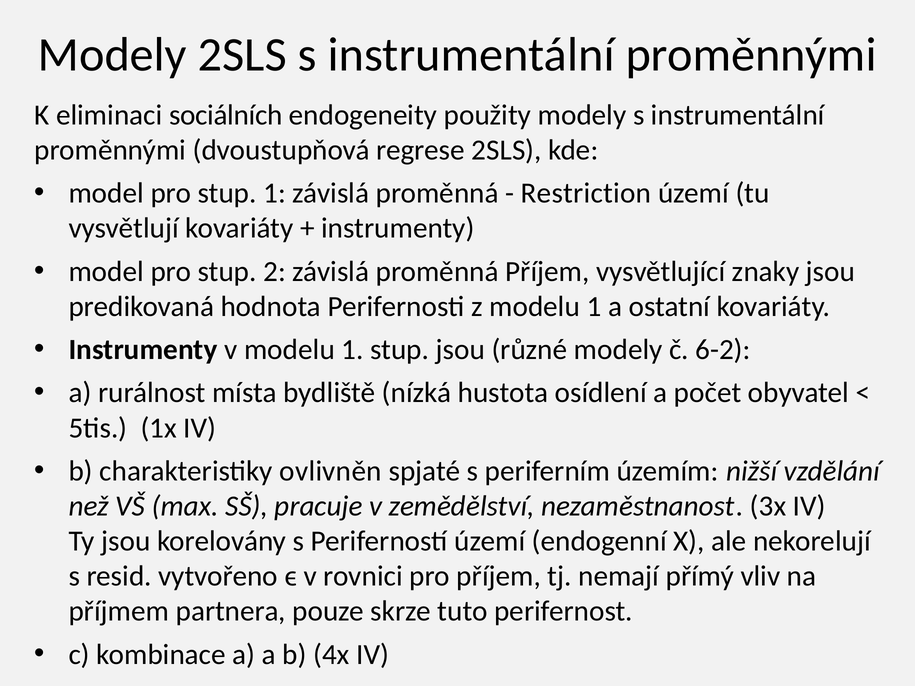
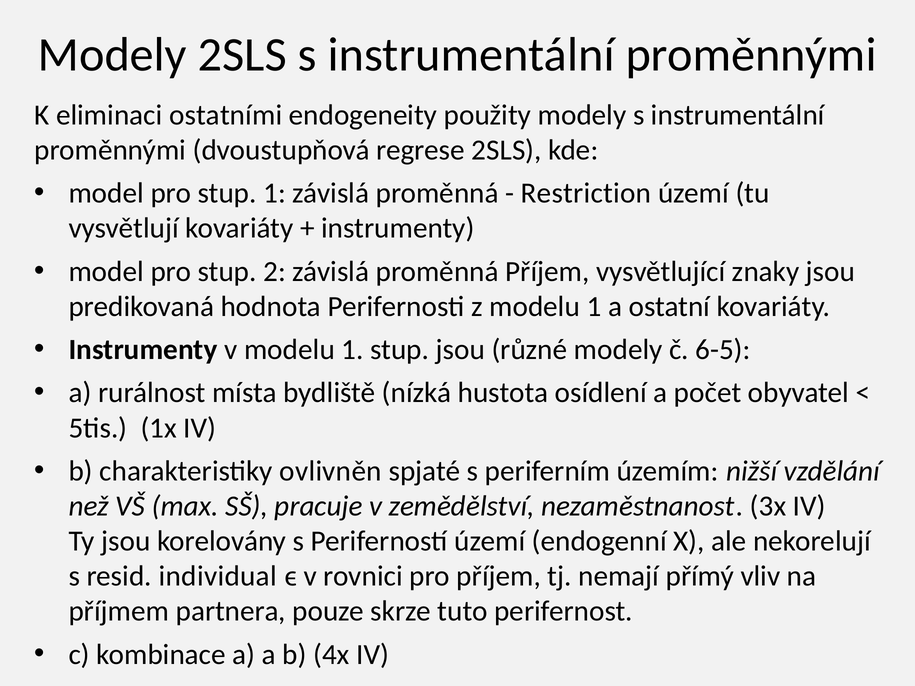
sociálních: sociálních -> ostatními (226, 115)
6-2: 6-2 -> 6-5 (723, 350)
vytvořeno: vytvořeno -> individual (218, 576)
